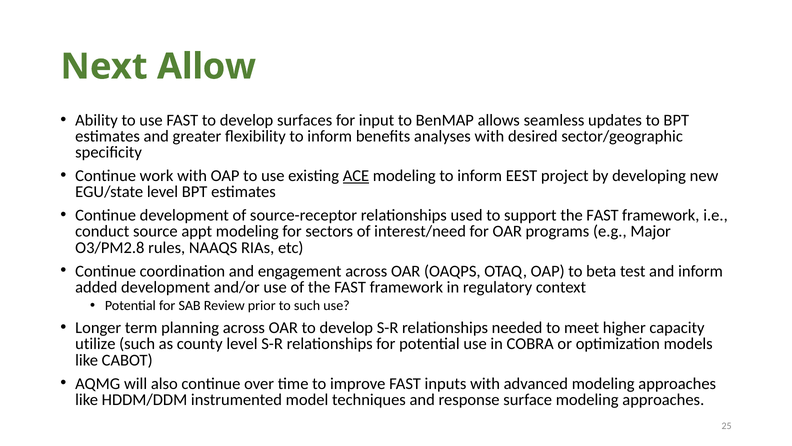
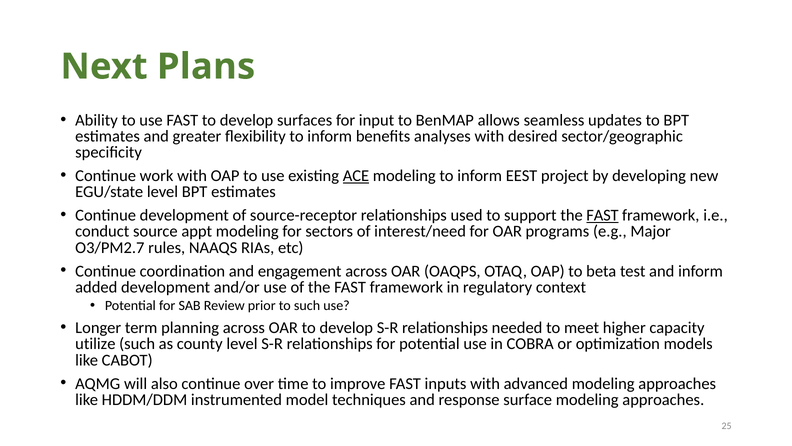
Allow: Allow -> Plans (206, 67)
FAST underline: none -> present (602, 215)
O3/PM2.8: O3/PM2.8 -> O3/PM2.7 (110, 247)
